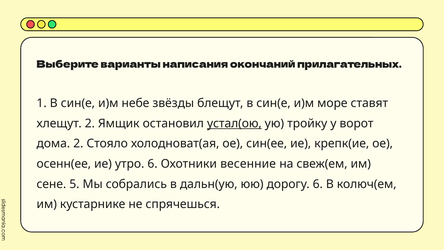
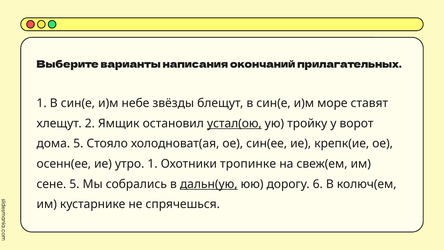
дома 2: 2 -> 5 (78, 144)
утро 6: 6 -> 1 (153, 164)
весенние: весенние -> тропинке (248, 164)
дальн(ую underline: none -> present (209, 184)
